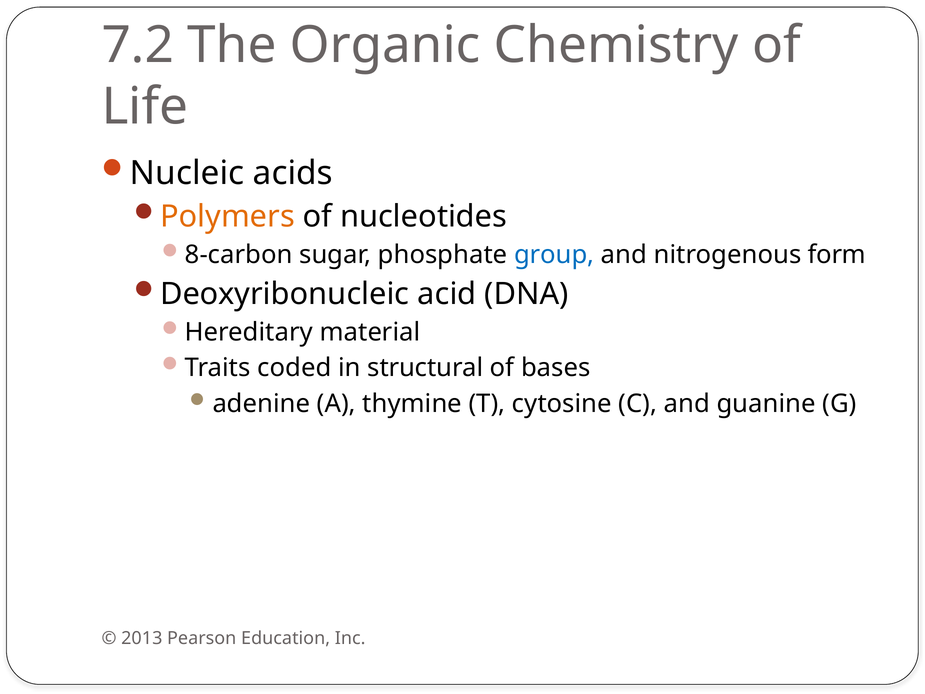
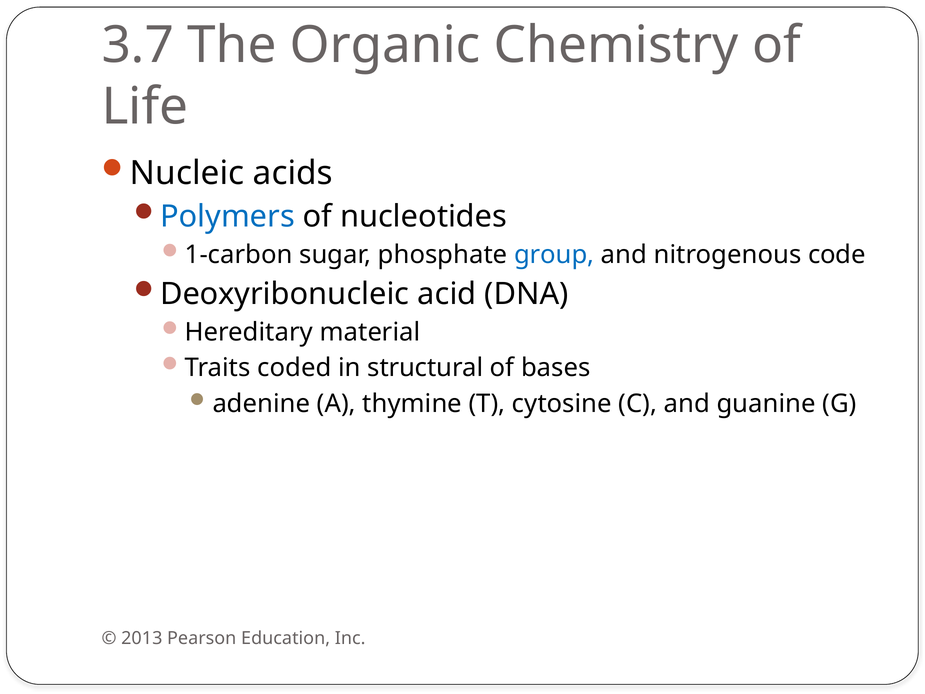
7.2: 7.2 -> 3.7 (138, 45)
Polymers colour: orange -> blue (228, 217)
8-carbon: 8-carbon -> 1-carbon (239, 255)
form: form -> code (837, 255)
